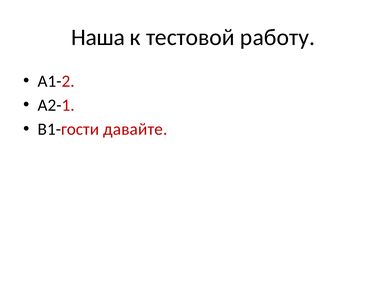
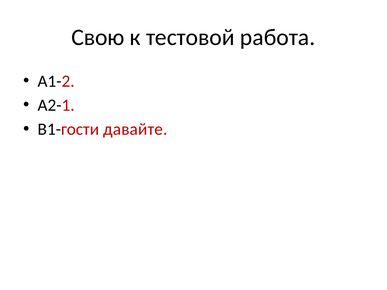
Наша: Наша -> Свою (98, 37)
работу: работу -> работа (278, 37)
